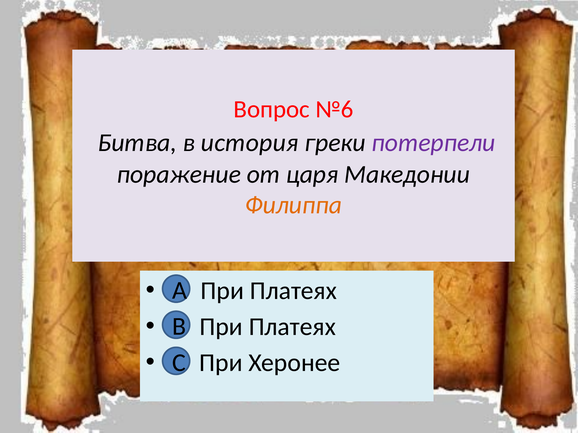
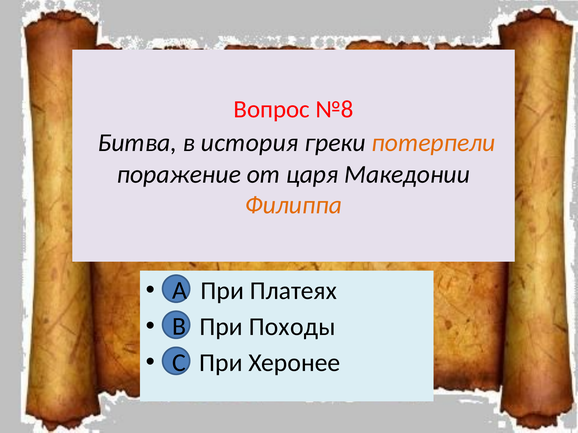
№6: №6 -> №8 (334, 109)
потерпели colour: purple -> orange (434, 143)
Платеях: Платеях -> Походы (292, 327)
